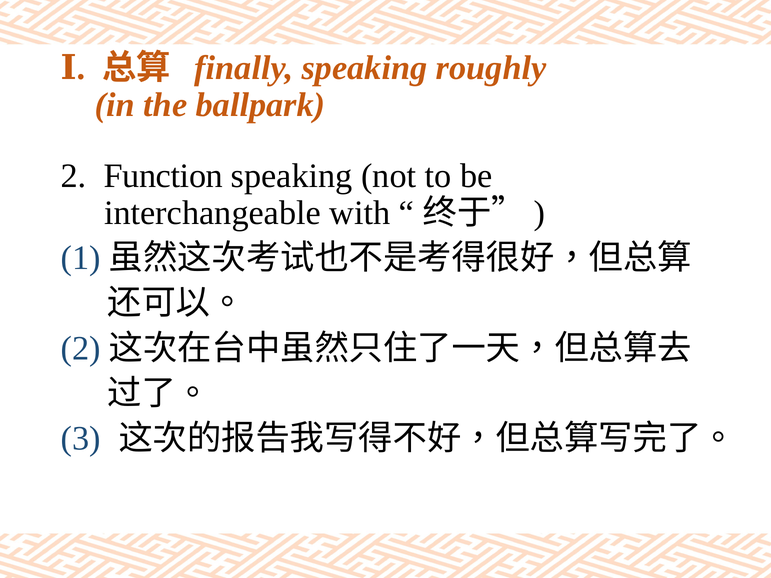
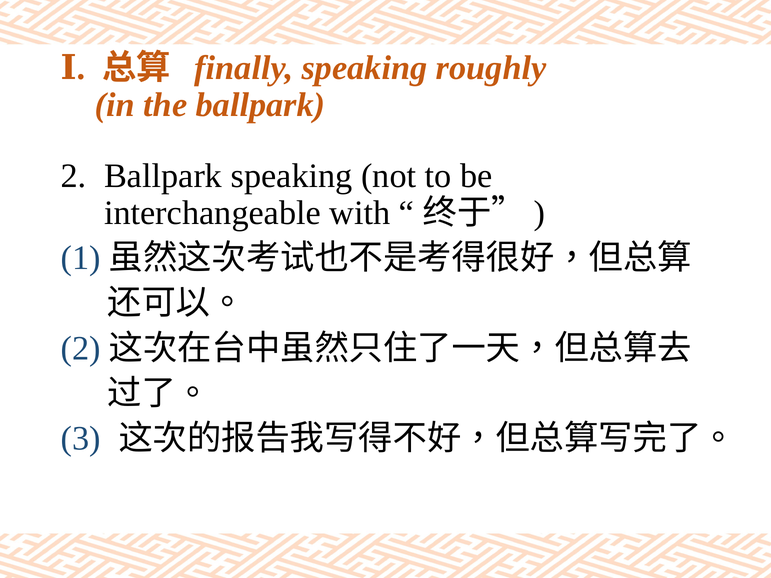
Function: Function -> Ballpark (163, 176)
